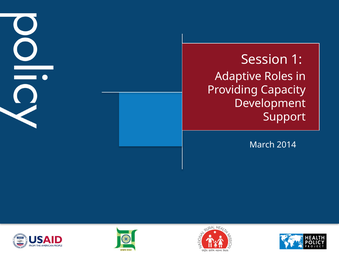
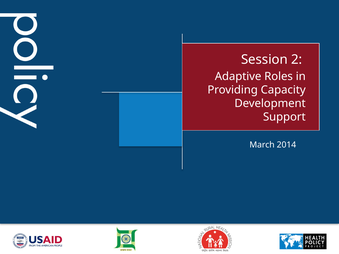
1: 1 -> 2 (297, 60)
